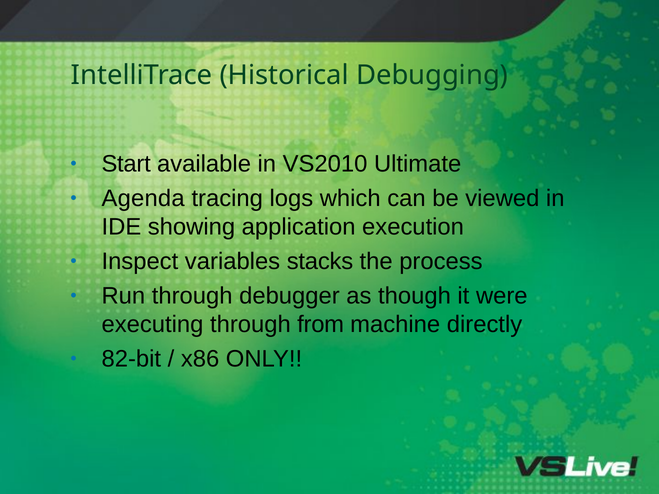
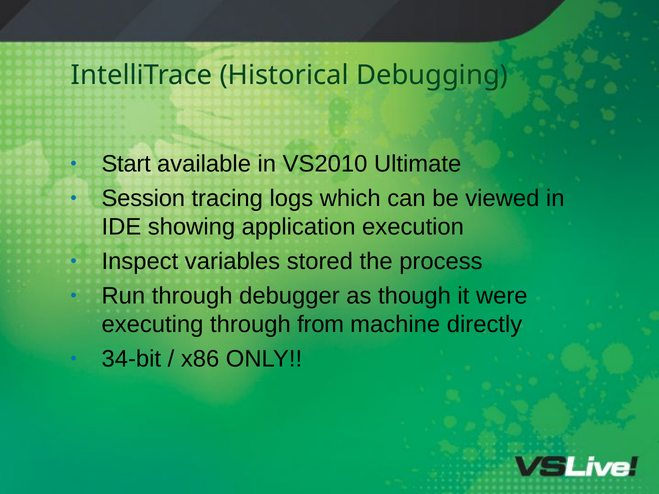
Agenda: Agenda -> Session (143, 199)
stacks: stacks -> stored (320, 262)
82-bit: 82-bit -> 34-bit (131, 359)
